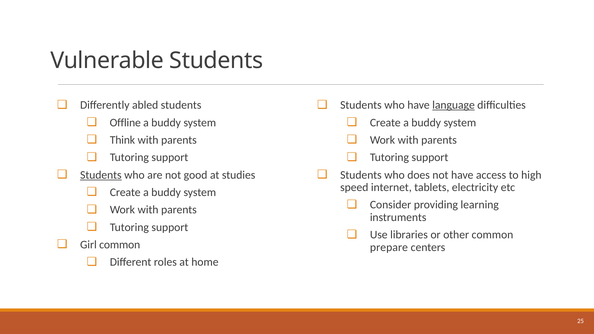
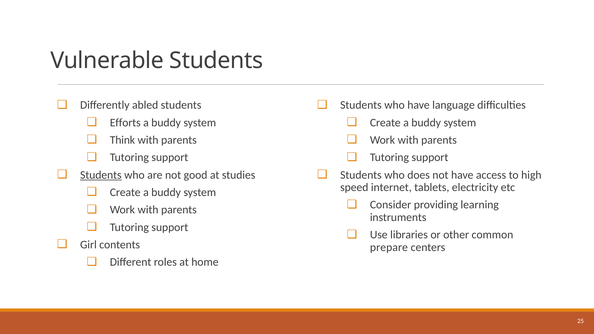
language underline: present -> none (454, 105)
Offline: Offline -> Efforts (125, 123)
Girl common: common -> contents (120, 245)
